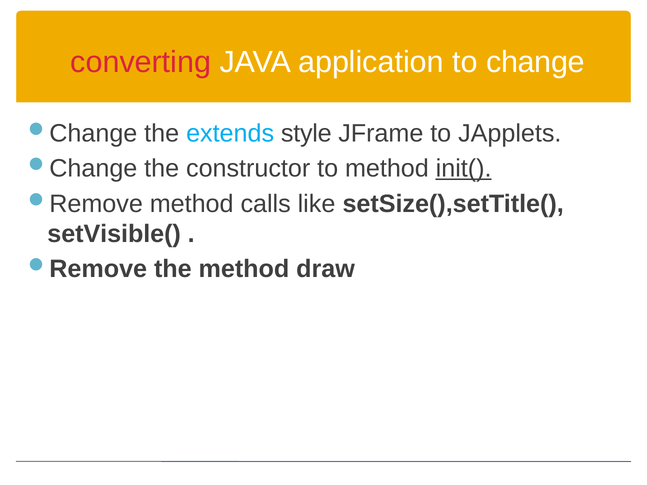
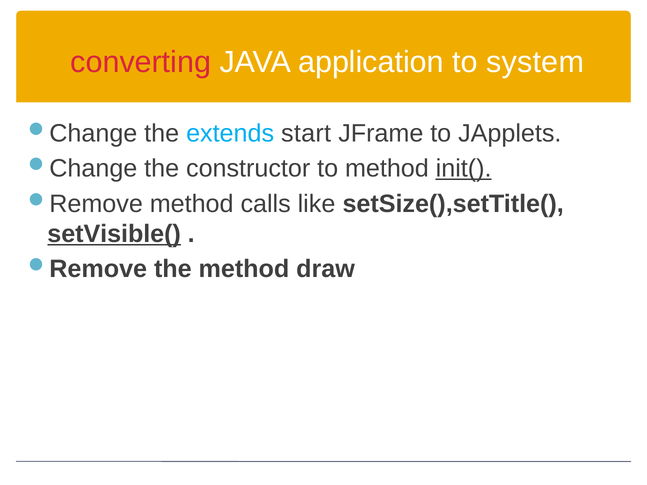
change: change -> system (535, 62)
style: style -> start (306, 133)
setVisible( underline: none -> present (114, 234)
